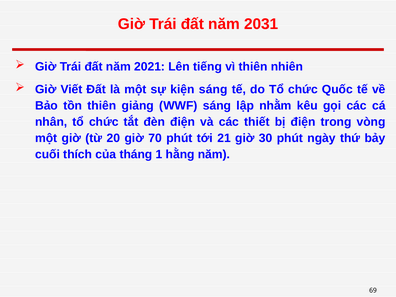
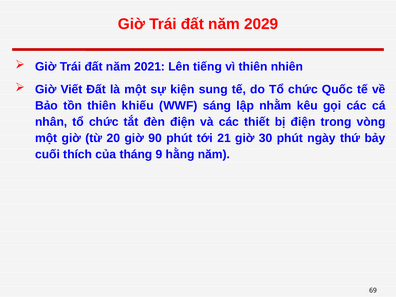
2031: 2031 -> 2029 (261, 24)
kiện sáng: sáng -> sung (213, 89)
giảng: giảng -> khiếu (138, 106)
70: 70 -> 90 (155, 138)
1: 1 -> 9 (159, 154)
